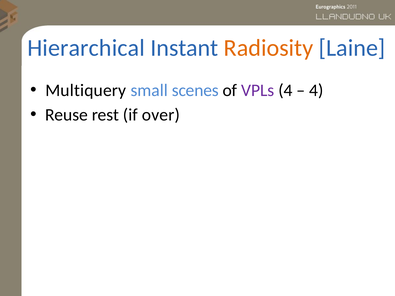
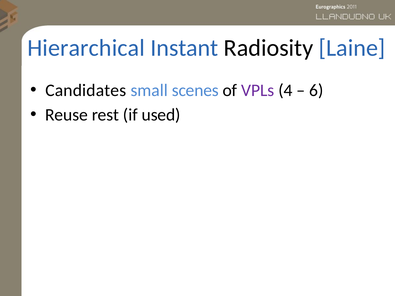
Radiosity colour: orange -> black (268, 48)
Multiquery: Multiquery -> Candidates (86, 90)
4: 4 -> 6 (316, 90)
over: over -> used (161, 115)
